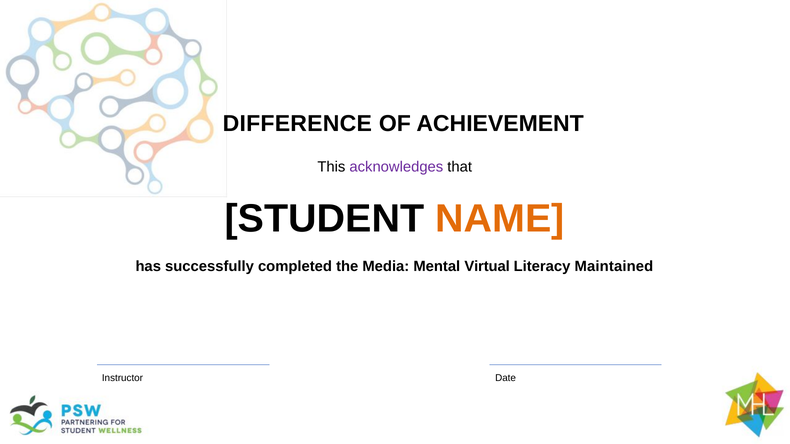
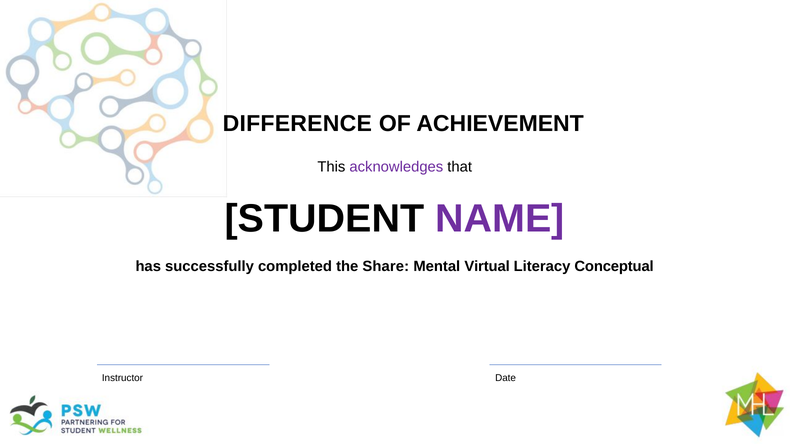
NAME colour: orange -> purple (500, 219)
Media: Media -> Share (386, 266)
Maintained: Maintained -> Conceptual (614, 266)
